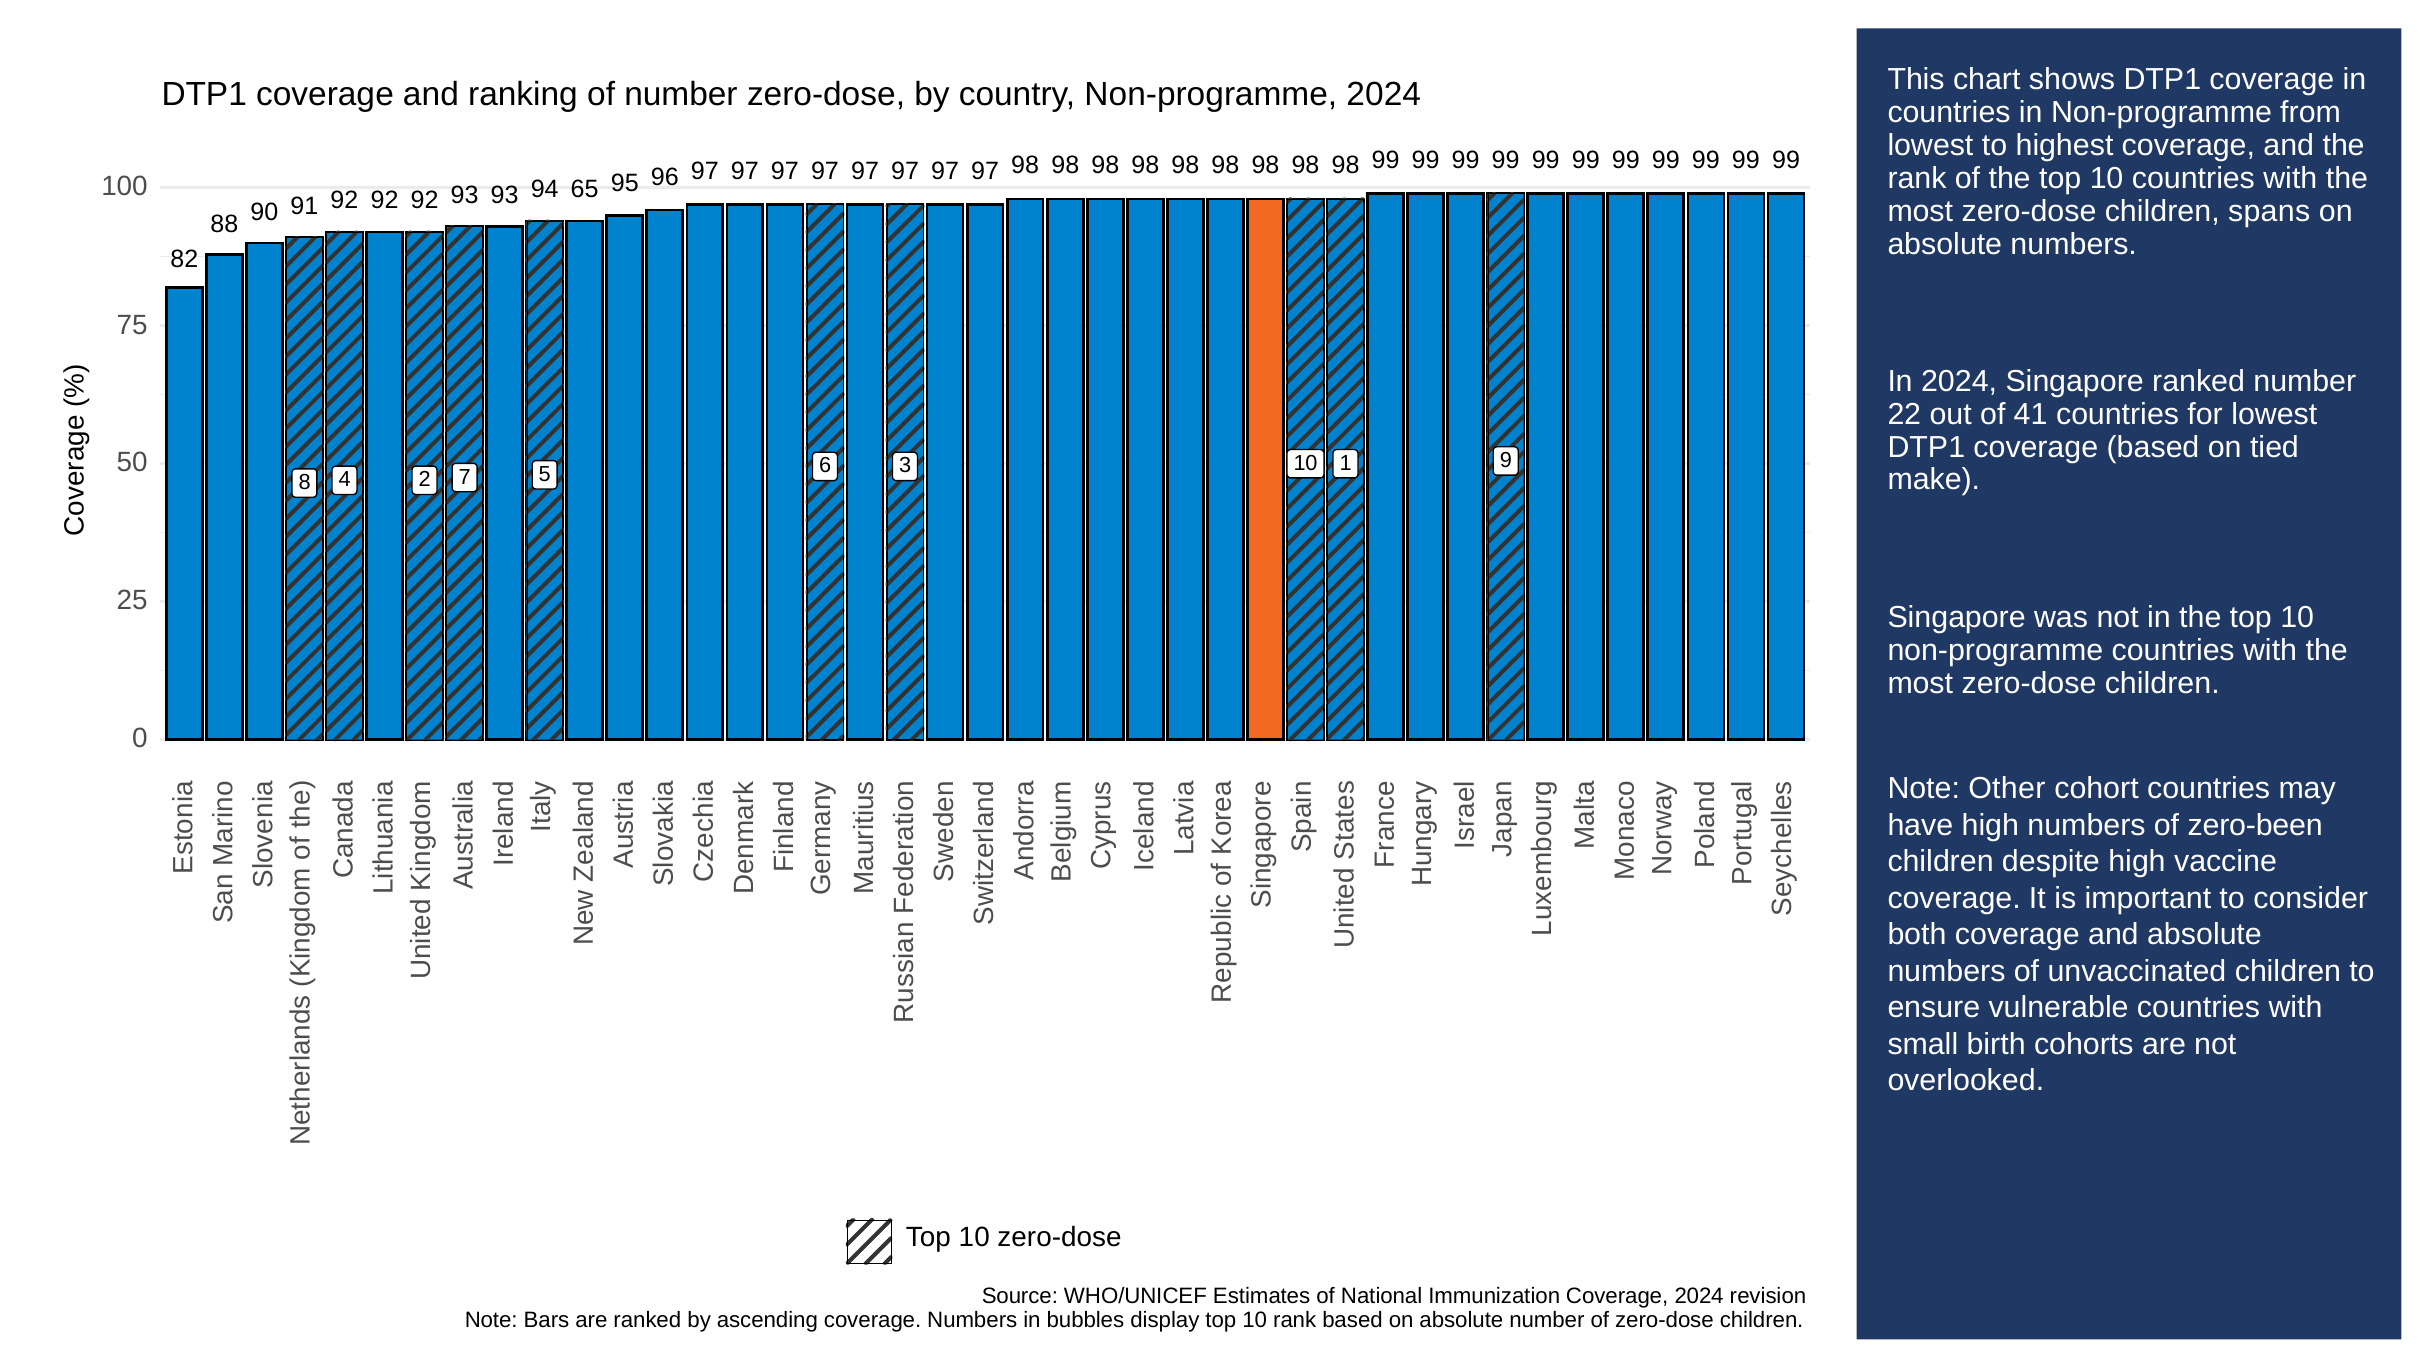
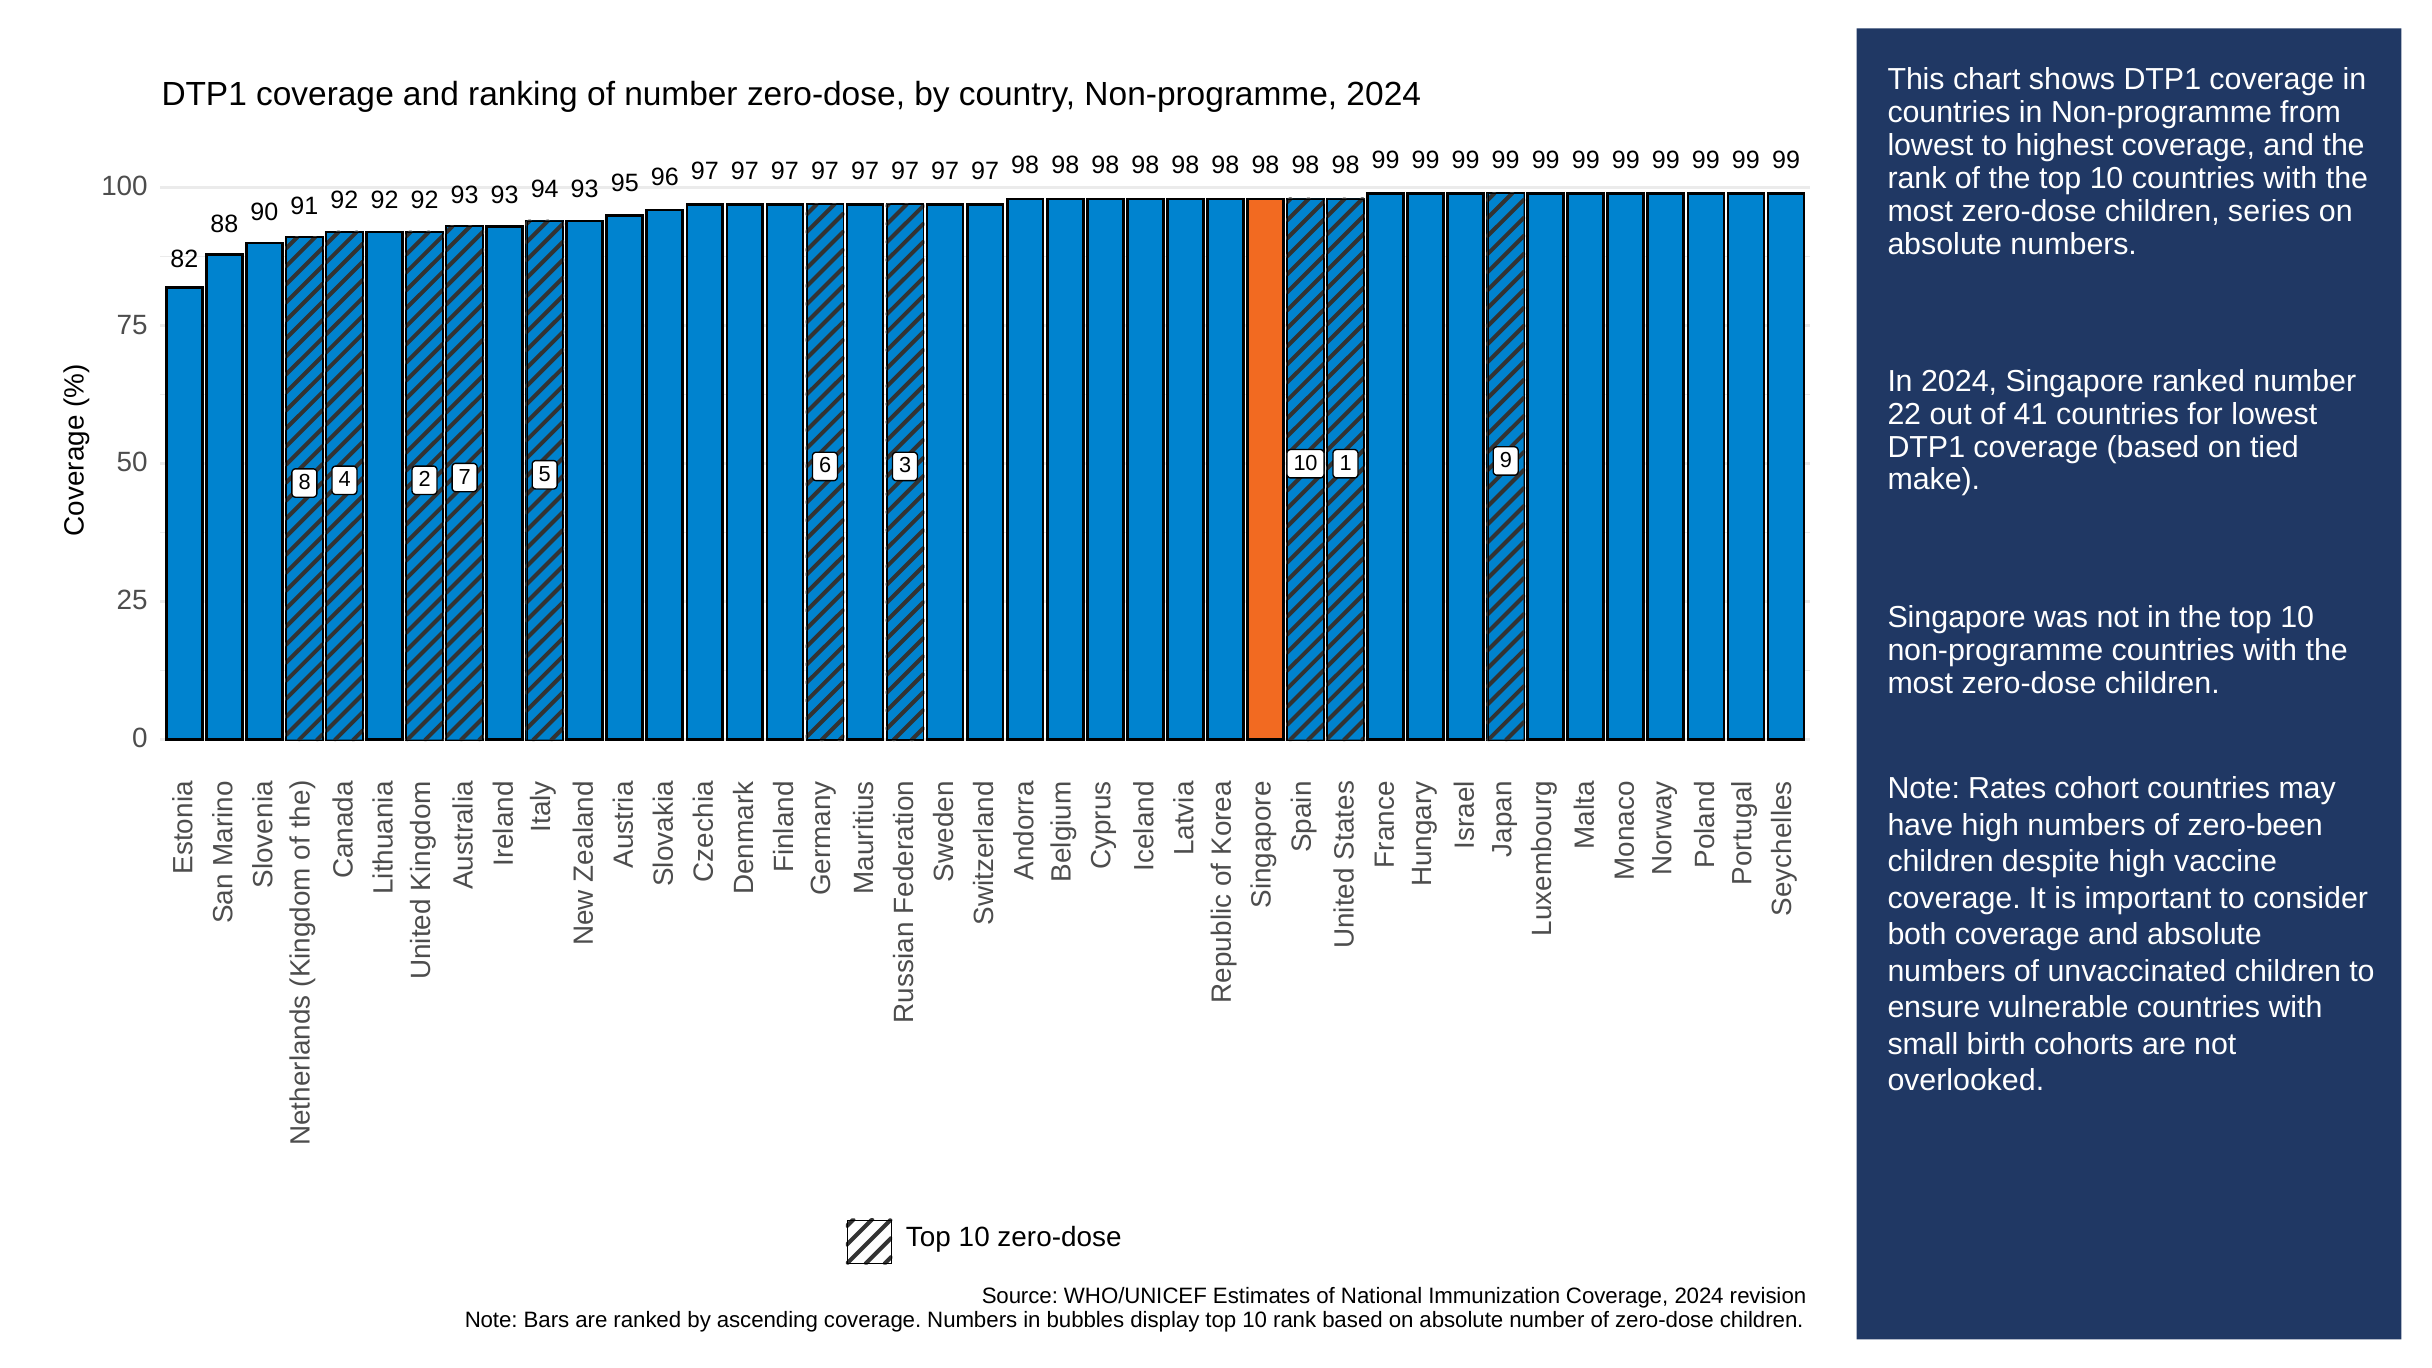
94 65: 65 -> 93 (585, 189)
spans: spans -> series (2269, 211)
Other: Other -> Rates (2007, 789)
